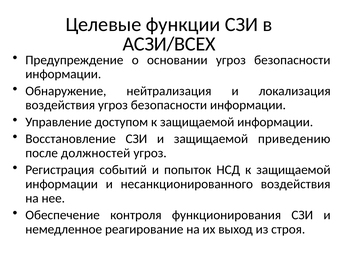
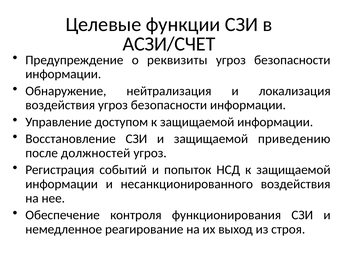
АСЗИ/ВСЕХ: АСЗИ/ВСЕХ -> АСЗИ/СЧЕТ (169, 44)
основании: основании -> реквизиты (177, 60)
